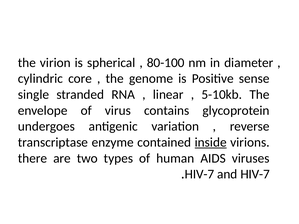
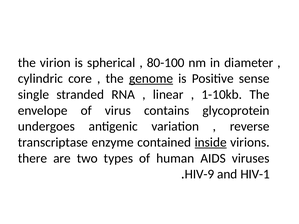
genome underline: none -> present (151, 79)
5-10kb: 5-10kb -> 1-10kb (222, 95)
HIV-7: HIV-7 -> HIV-9 (199, 174)
and HIV-7: HIV-7 -> HIV-1 (255, 174)
